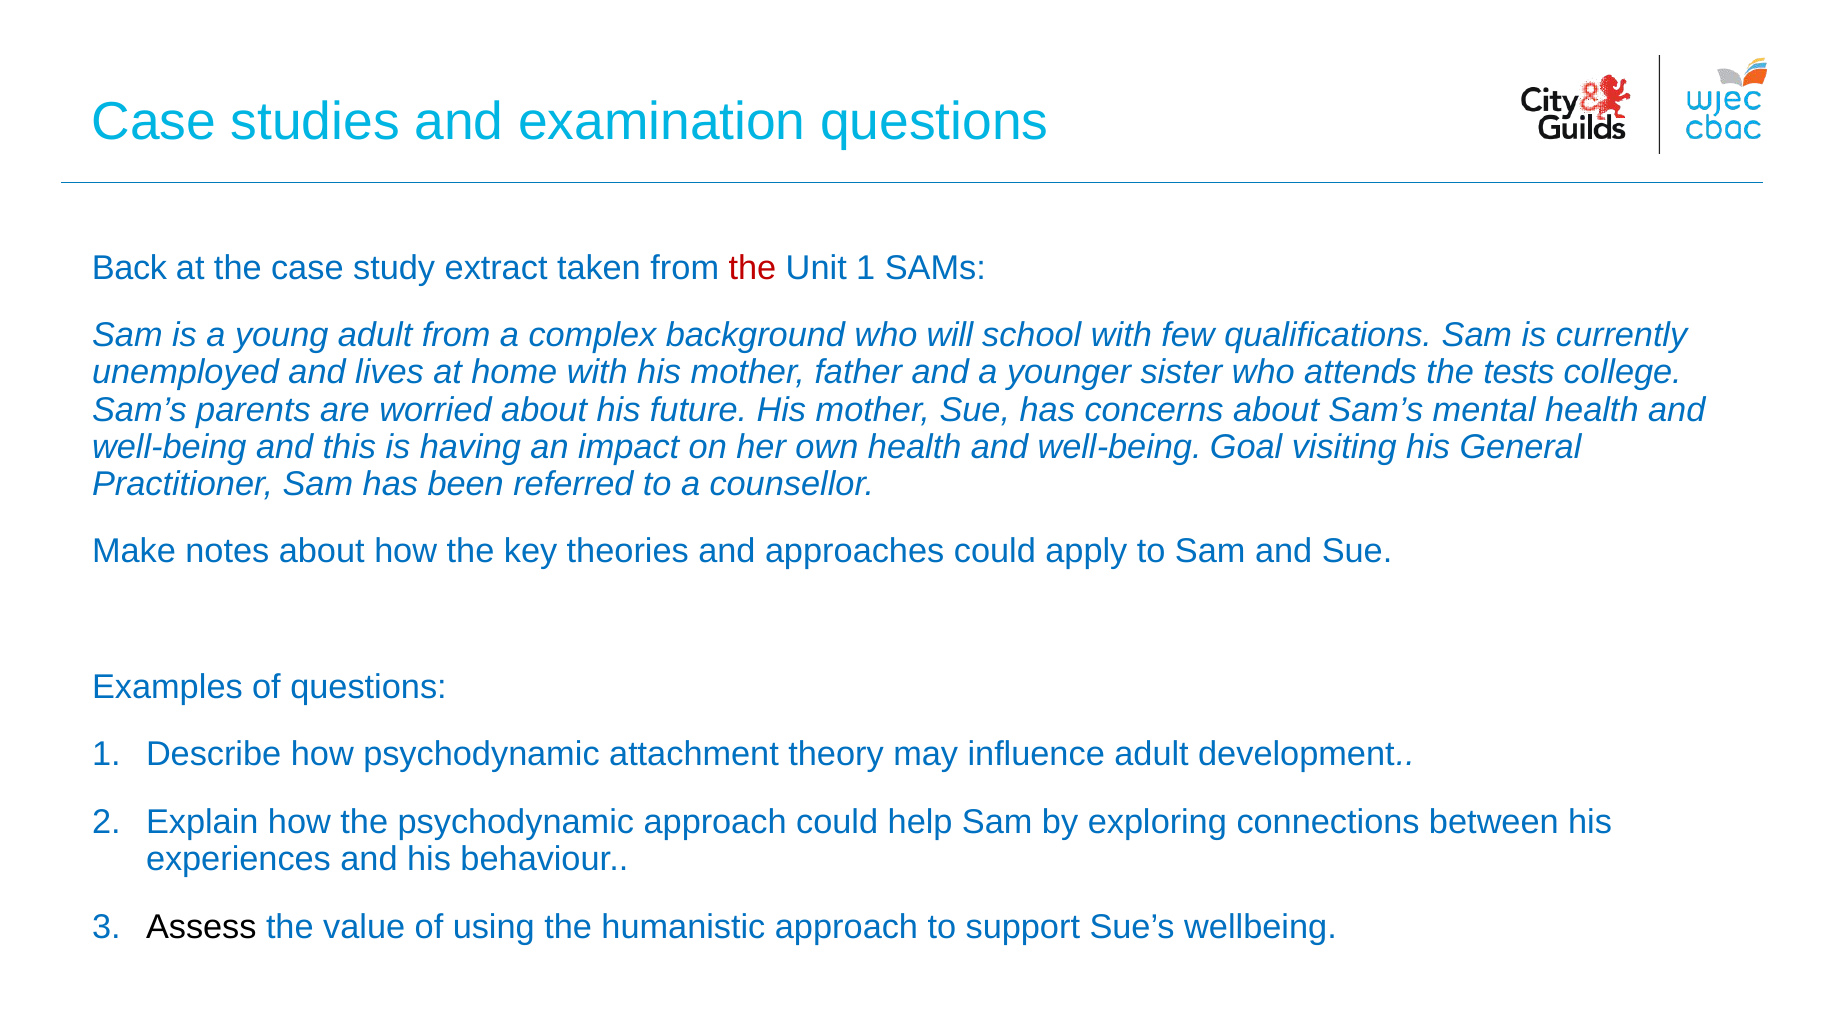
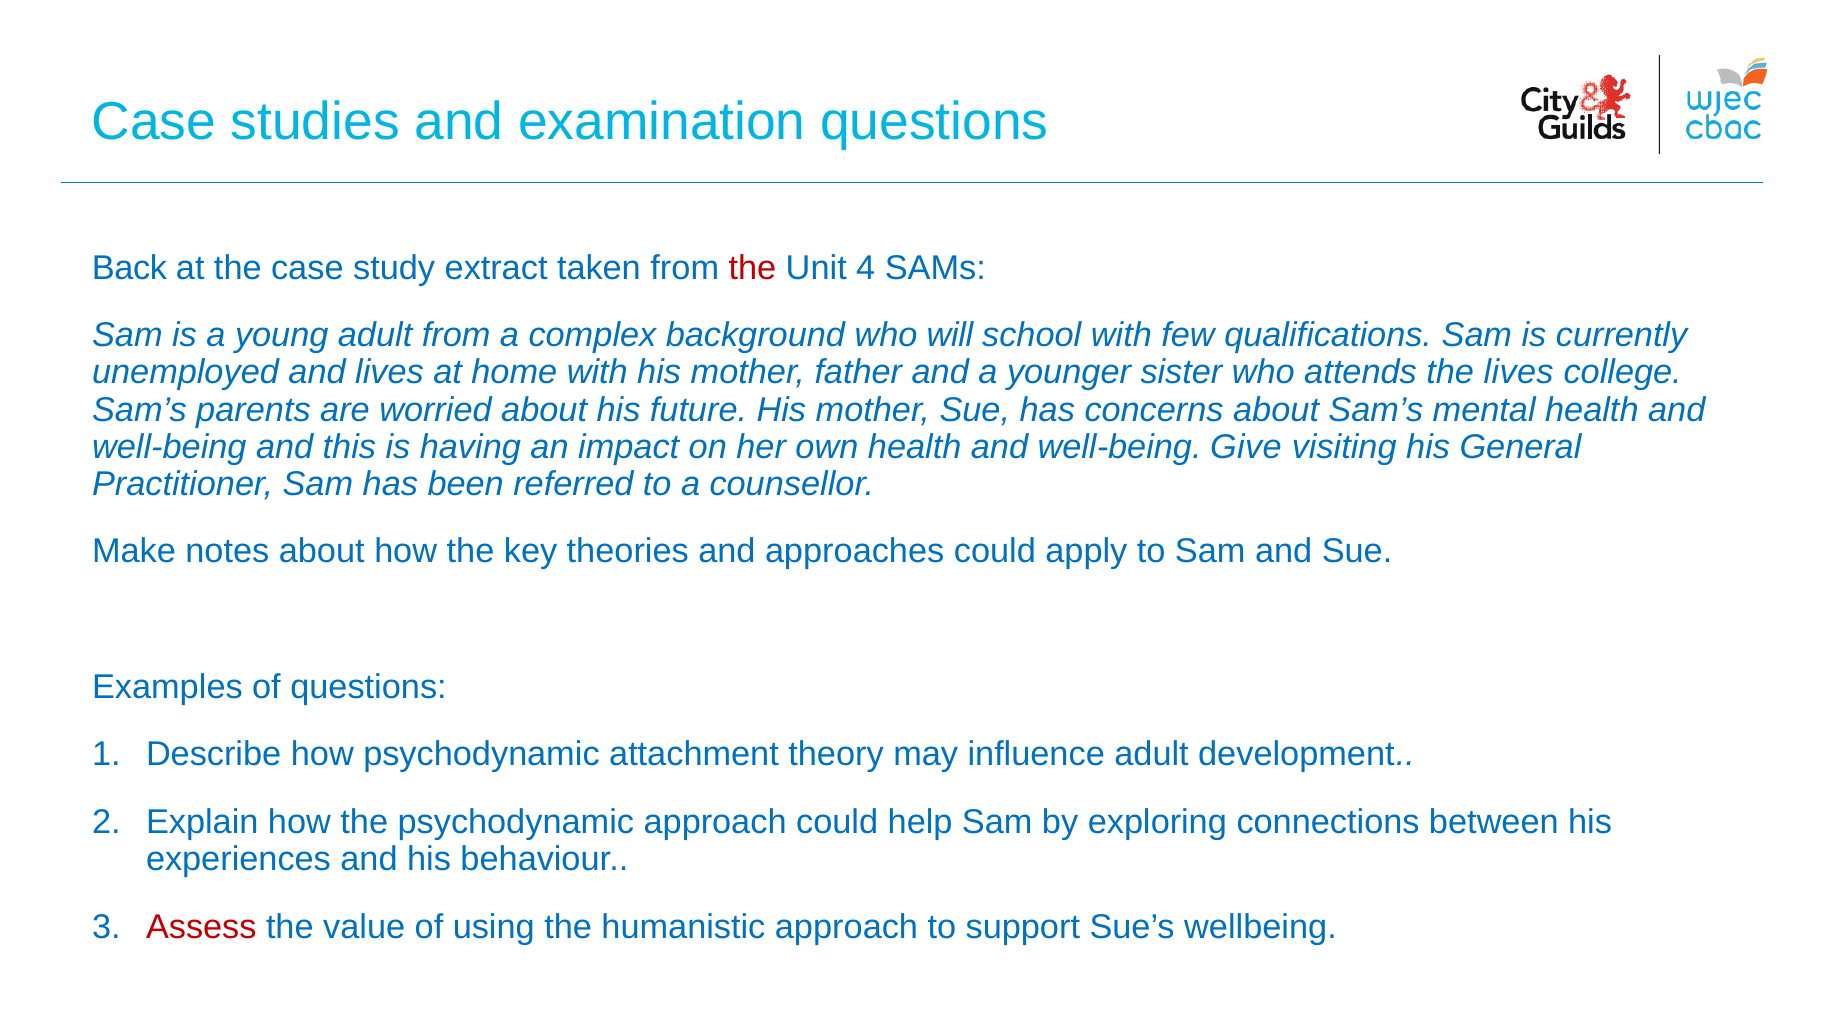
Unit 1: 1 -> 4 (866, 268)
the tests: tests -> lives (1519, 373)
Goal: Goal -> Give (1246, 447)
Assess colour: black -> red (201, 927)
